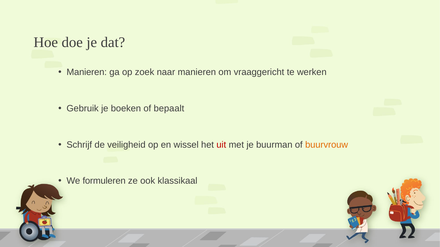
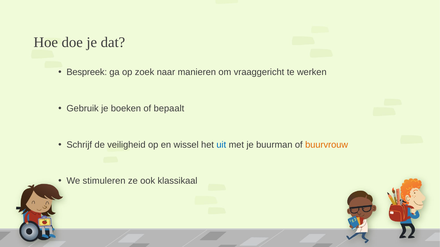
Manieren: Manieren -> Bespreek (87, 72)
uit colour: red -> blue (221, 145)
formuleren: formuleren -> stimuleren (104, 181)
